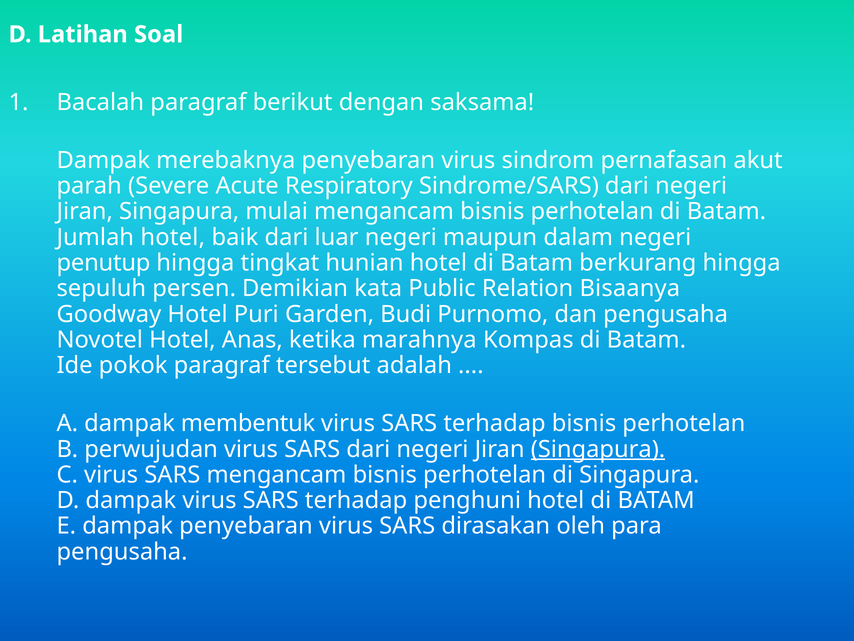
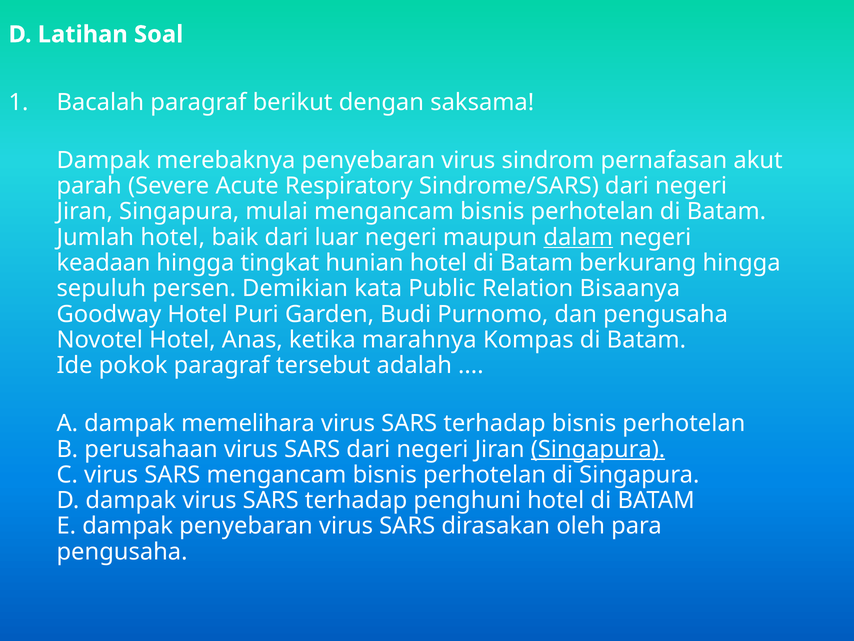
dalam underline: none -> present (578, 237)
penutup: penutup -> keadaan (104, 263)
membentuk: membentuk -> memelihara (248, 423)
perwujudan: perwujudan -> perusahaan (151, 449)
